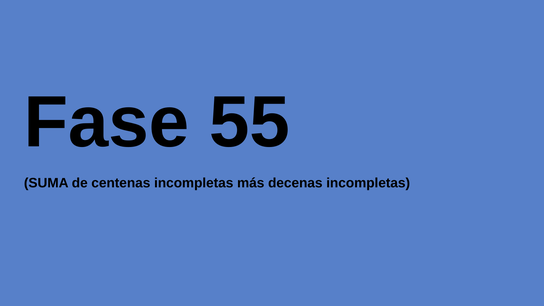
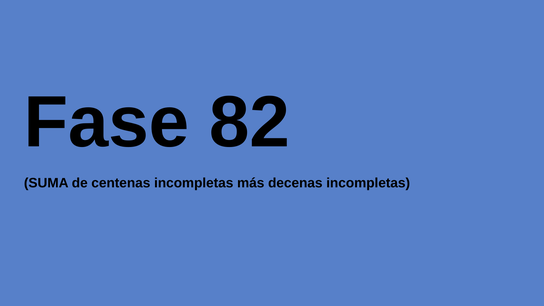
55: 55 -> 82 (250, 123)
